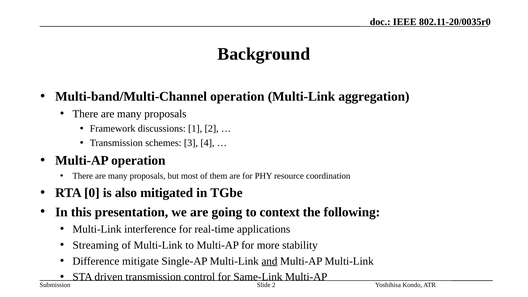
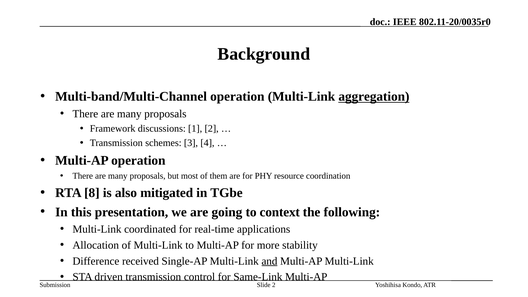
aggregation underline: none -> present (374, 97)
0: 0 -> 8 (92, 193)
interference: interference -> coordinated (150, 229)
Streaming: Streaming -> Allocation (96, 245)
mitigate: mitigate -> received (140, 261)
